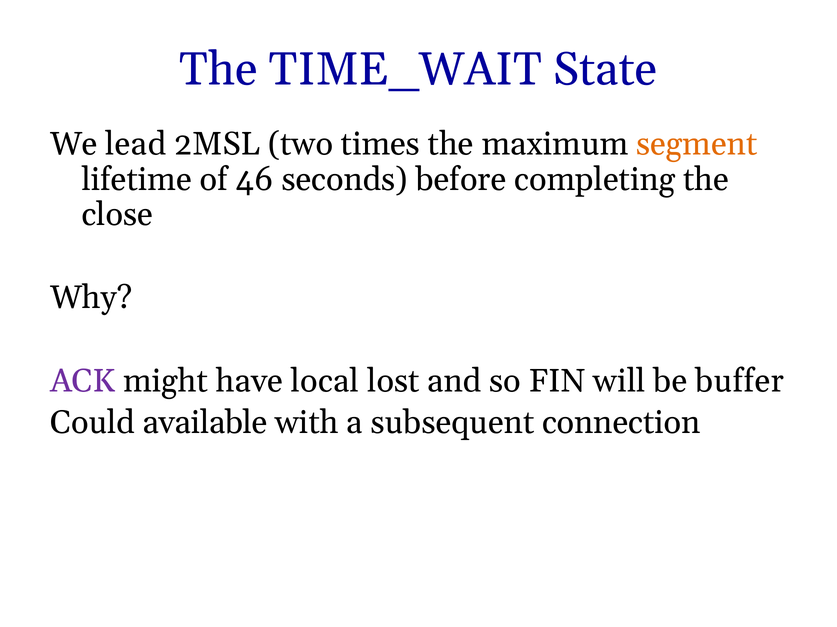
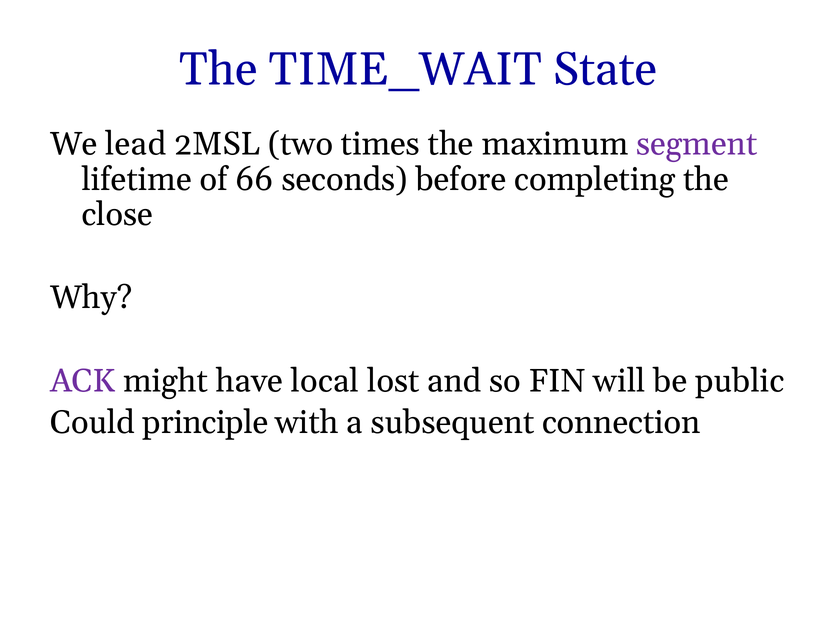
segment colour: orange -> purple (697, 144)
46: 46 -> 66 (254, 180)
buffer: buffer -> public (740, 381)
available: available -> principle (205, 423)
